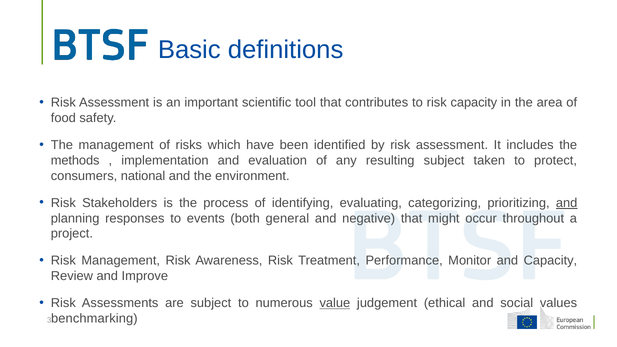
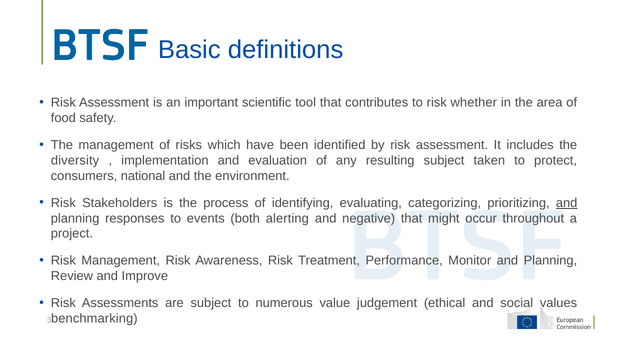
risk capacity: capacity -> whether (474, 103)
methods: methods -> diversity (75, 160)
general: general -> alerting (287, 218)
Monitor and Capacity: Capacity -> Planning (550, 261)
value underline: present -> none (335, 303)
